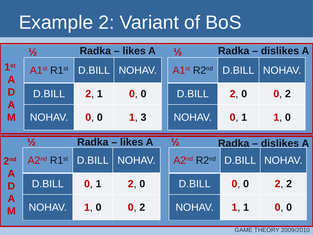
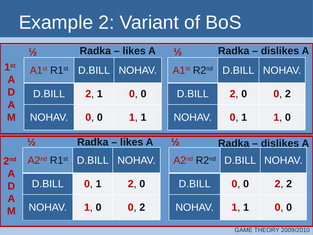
0 0 1 3: 3 -> 1 (144, 117)
